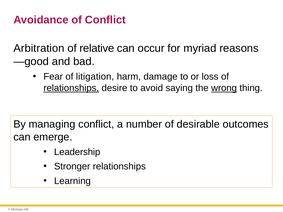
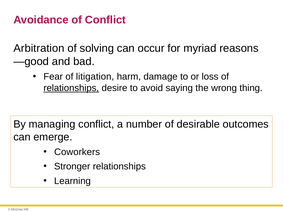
relative: relative -> solving (97, 48)
wrong underline: present -> none (224, 88)
Leadership: Leadership -> Coworkers (77, 152)
